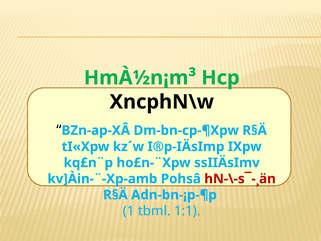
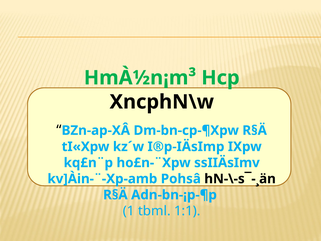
hN-\-s¯-¸än colour: red -> black (240, 179)
